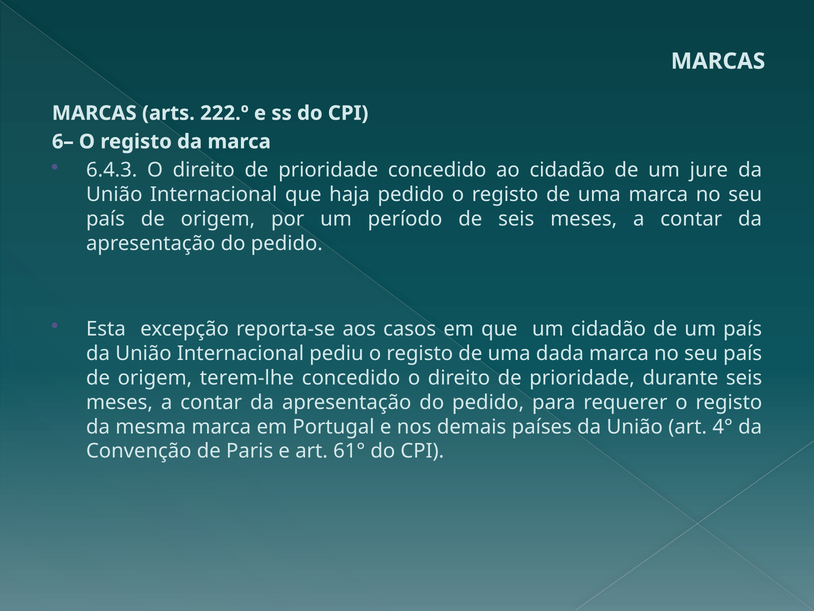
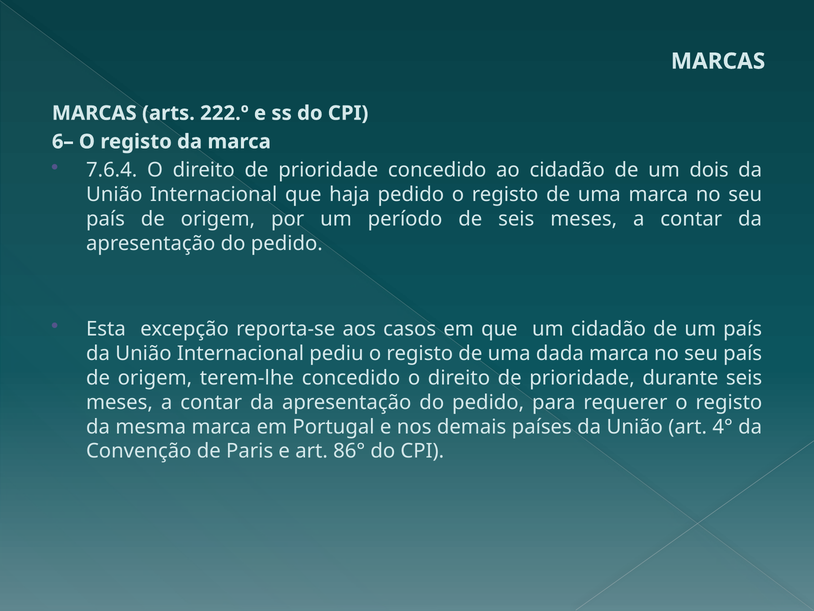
6.4.3: 6.4.3 -> 7.6.4 (112, 170)
jure: jure -> dois (709, 170)
61°: 61° -> 86° (349, 451)
